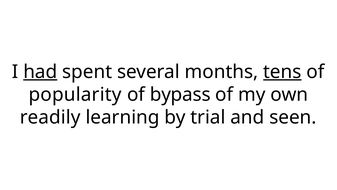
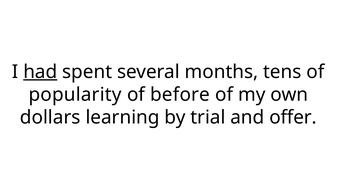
tens underline: present -> none (282, 72)
bypass: bypass -> before (180, 94)
readily: readily -> dollars (50, 117)
seen: seen -> offer (293, 117)
